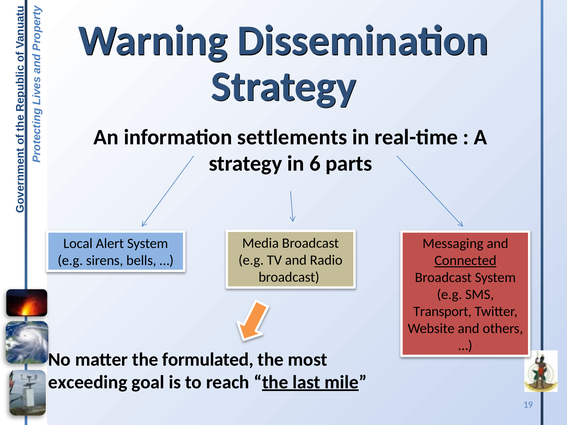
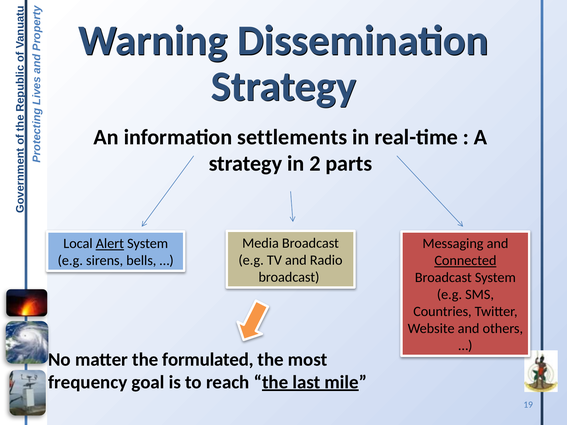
6: 6 -> 2 (315, 164)
Alert underline: none -> present (110, 244)
Transport: Transport -> Countries (442, 312)
exceeding: exceeding -> frequency (88, 382)
